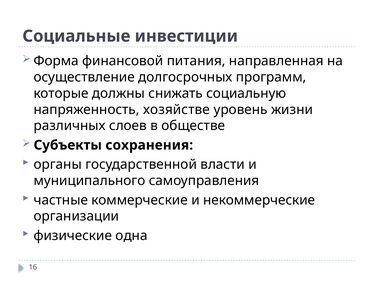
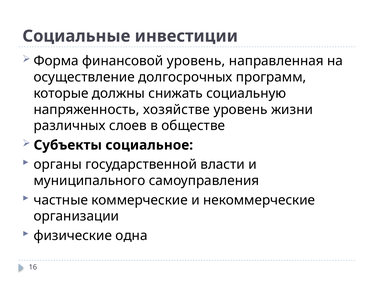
финансовой питания: питания -> уровень (196, 61)
сохранения: сохранения -> социальное (149, 145)
